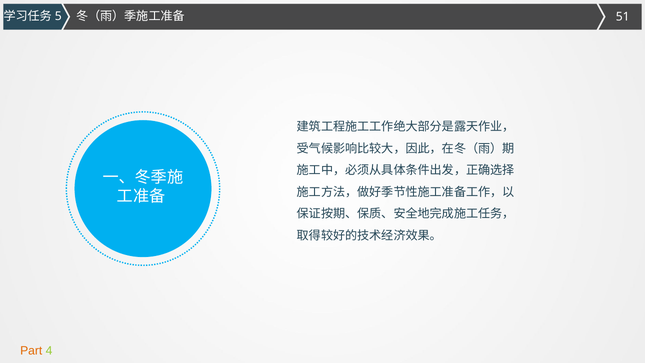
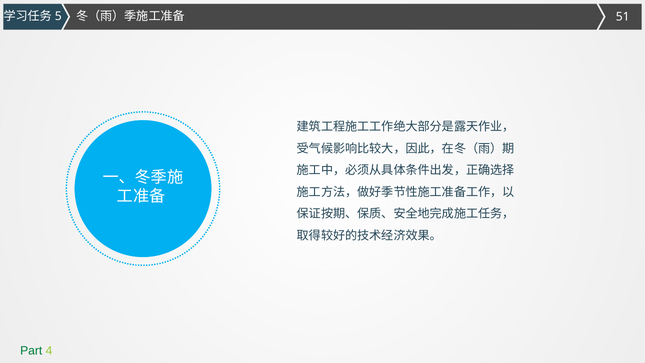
Part colour: orange -> green (31, 350)
